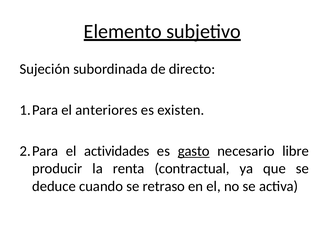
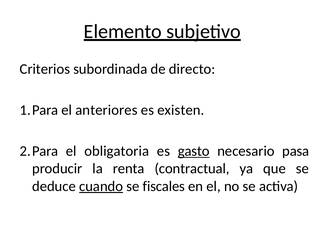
Sujeción: Sujeción -> Criterios (45, 69)
actividades: actividades -> obligatoria (117, 151)
libre: libre -> pasa (296, 151)
cuando underline: none -> present (101, 186)
retraso: retraso -> fiscales (164, 186)
